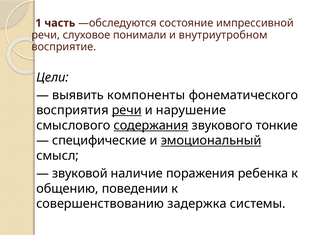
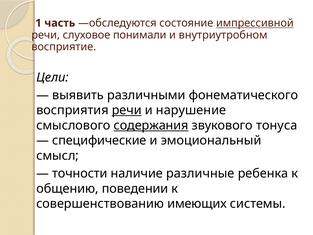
импрессивной underline: none -> present (255, 23)
компоненты: компоненты -> различными (146, 95)
тонкие: тонкие -> тонуса (277, 125)
эмоциональный underline: present -> none (211, 140)
звуковой: звуковой -> точности (80, 173)
поражения: поражения -> различные (200, 173)
задержка: задержка -> имеющих (197, 204)
